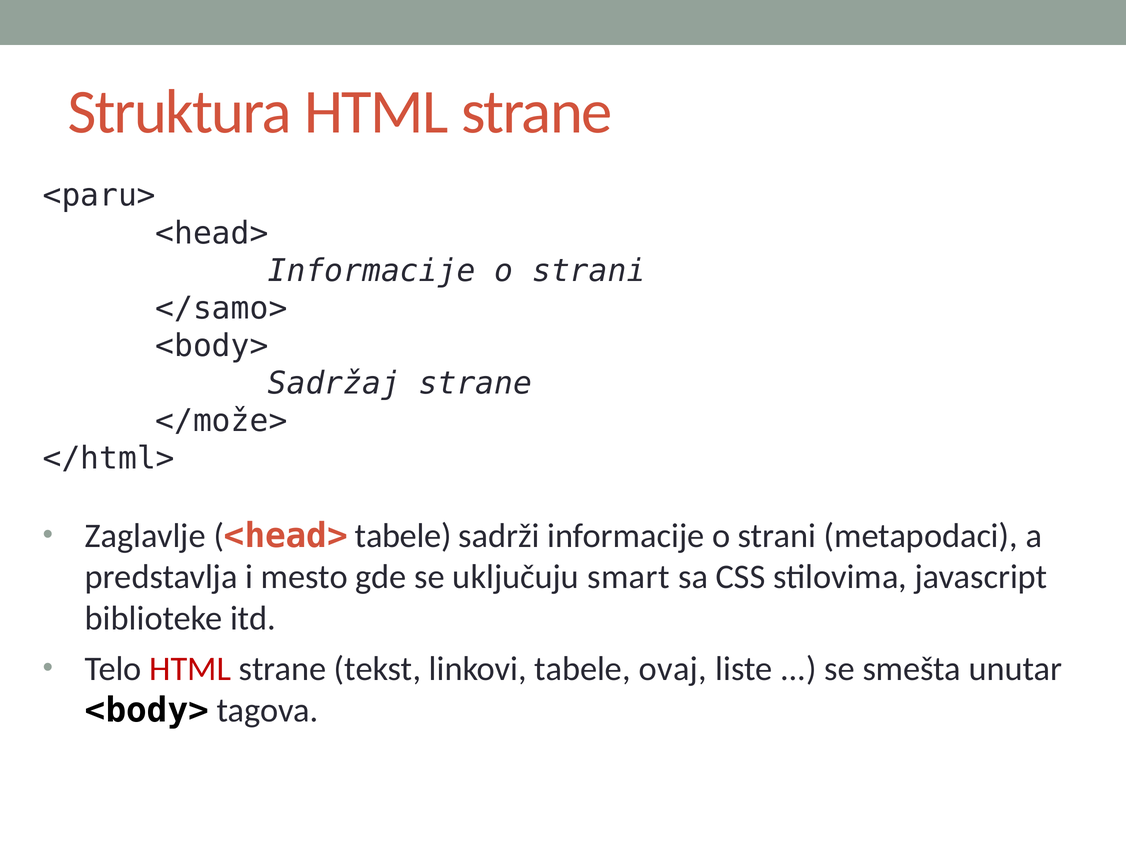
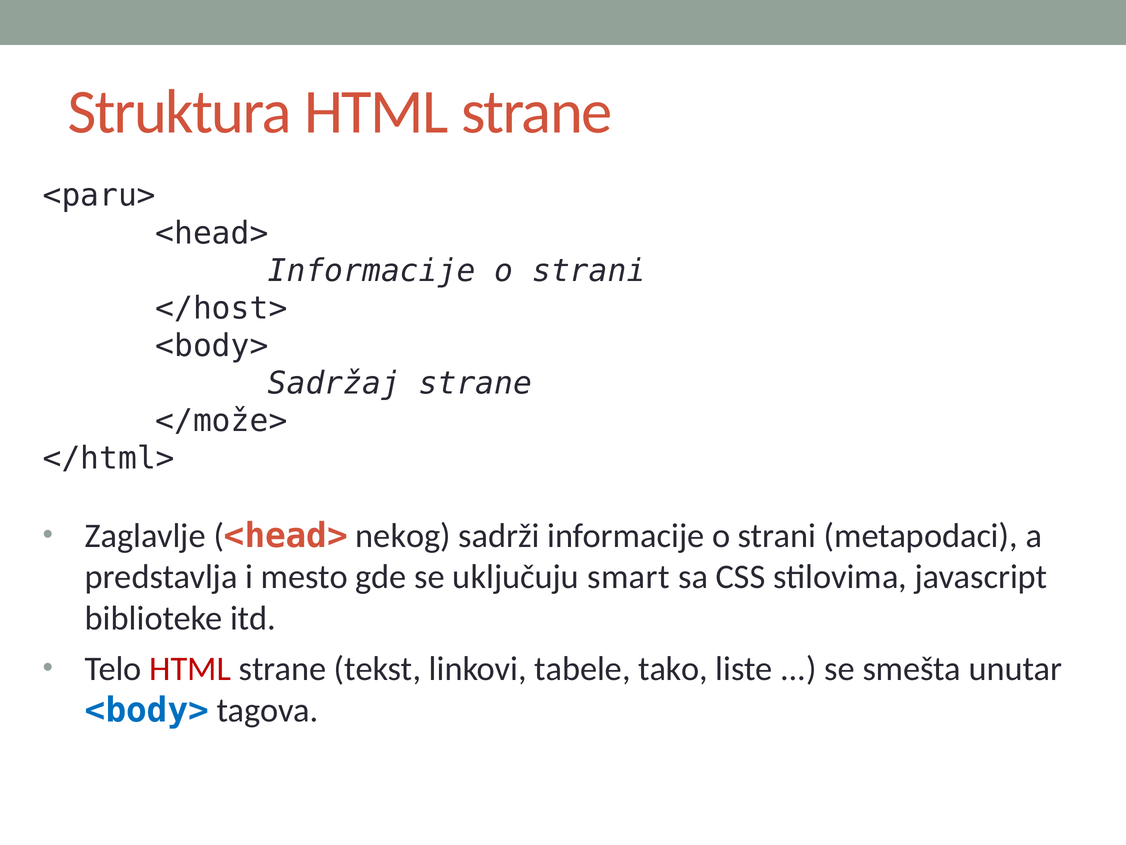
</samo>: </samo> -> </host> (221, 308)
<head> tabele: tabele -> nekog (403, 536)
ovaj: ovaj -> tako (673, 669)
<body> colour: black -> blue (147, 710)
